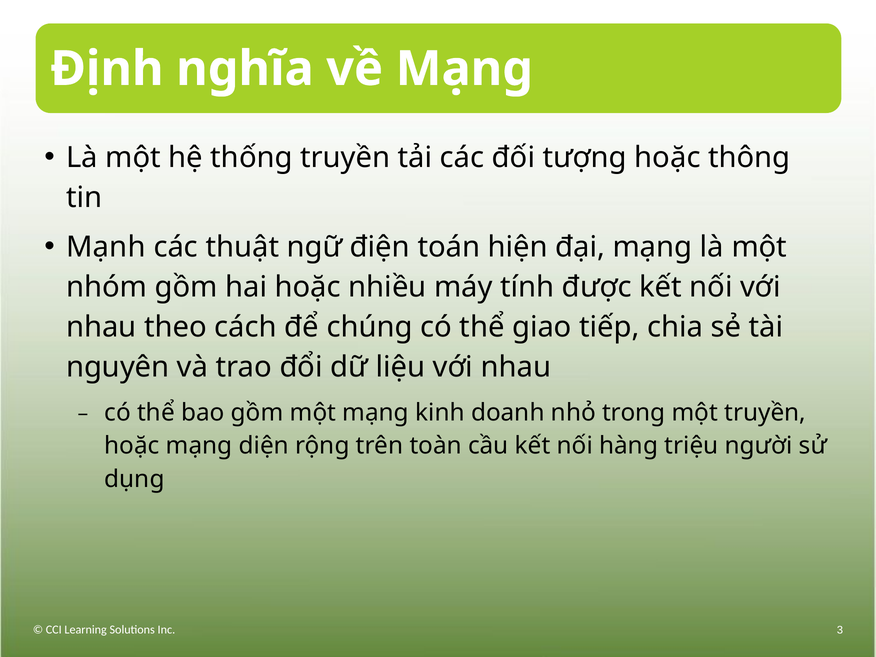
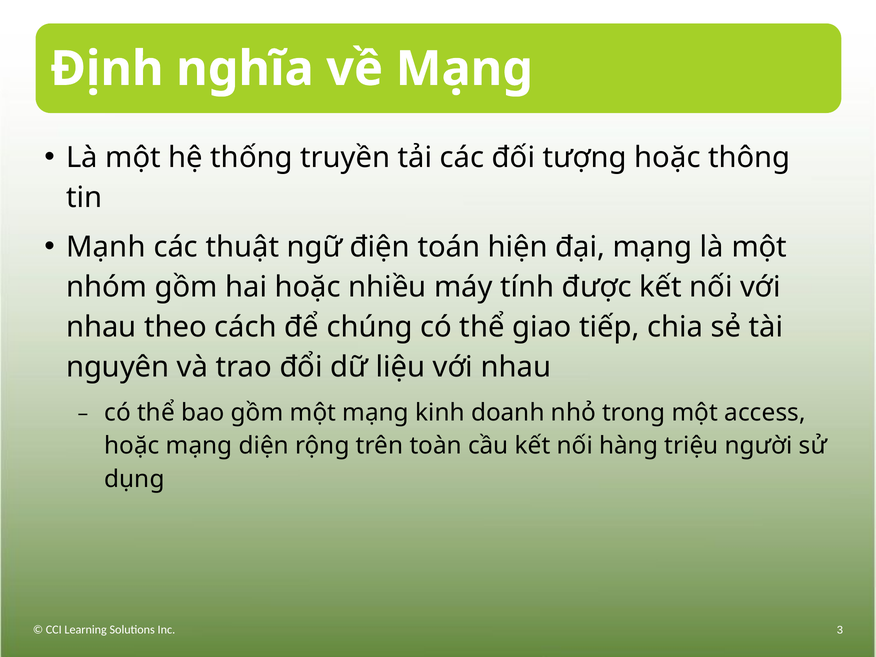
một truyền: truyền -> access (765, 413)
